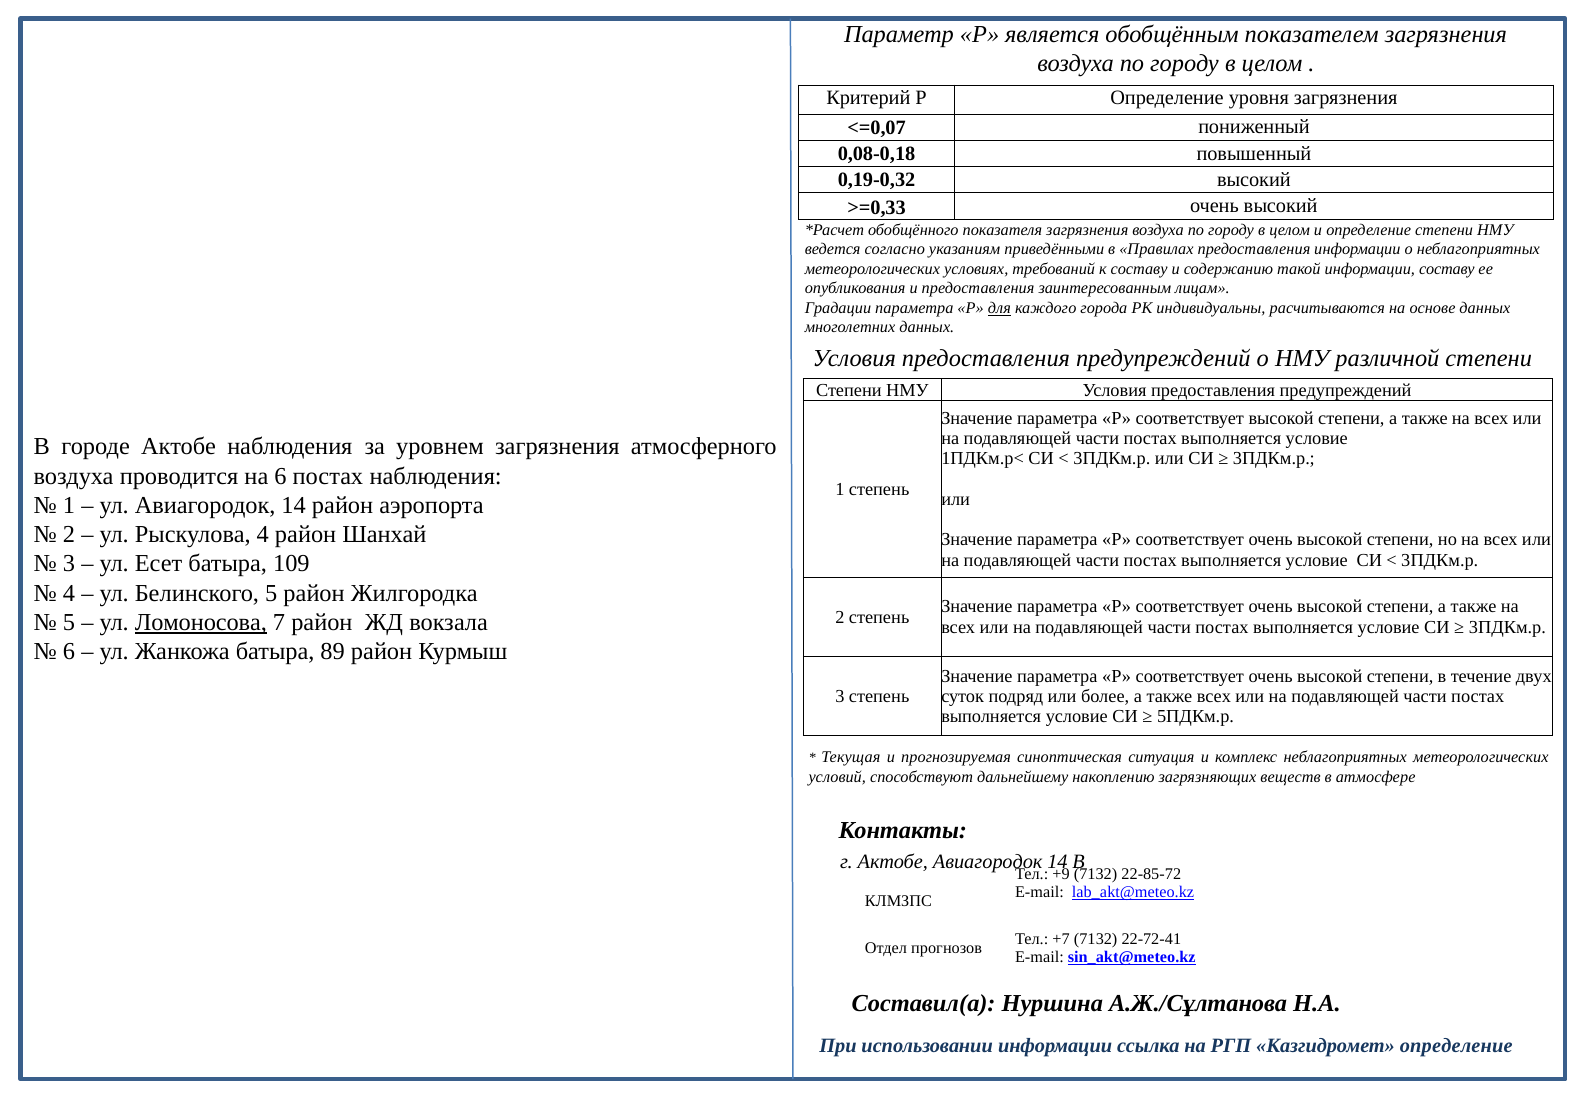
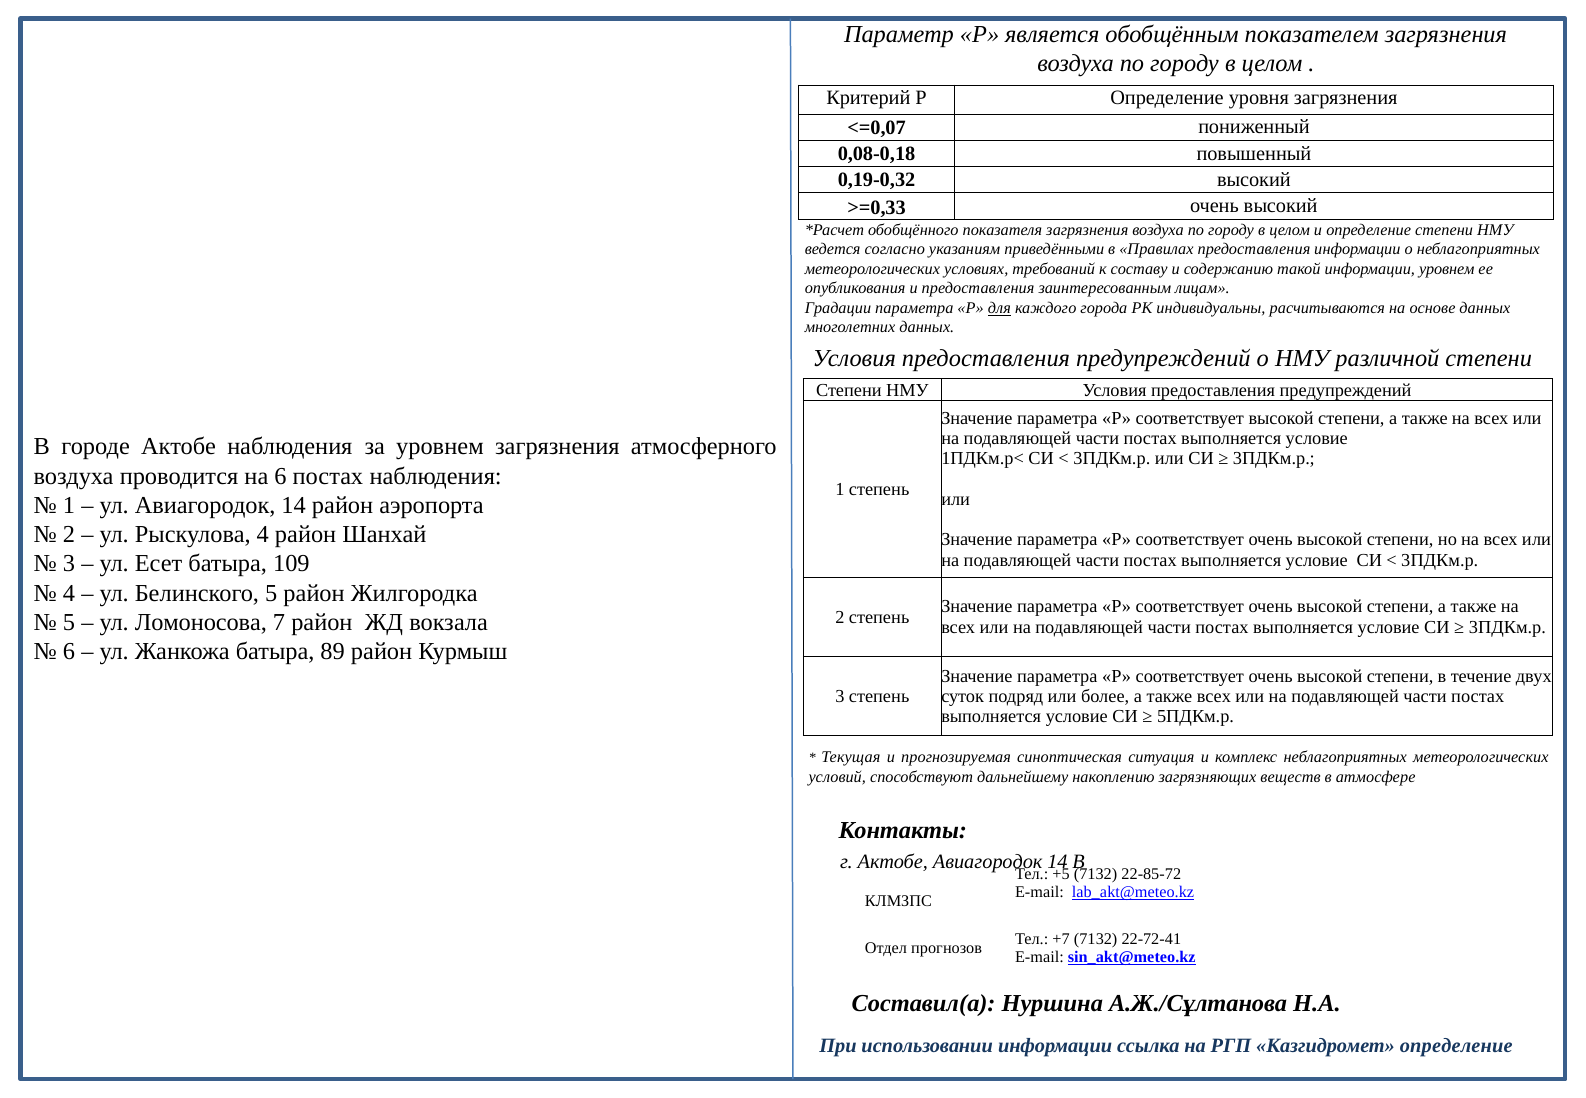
информации составу: составу -> уровнем (1447, 269)
Ломоносова underline: present -> none (201, 622)
+9: +9 -> +5 (1061, 874)
